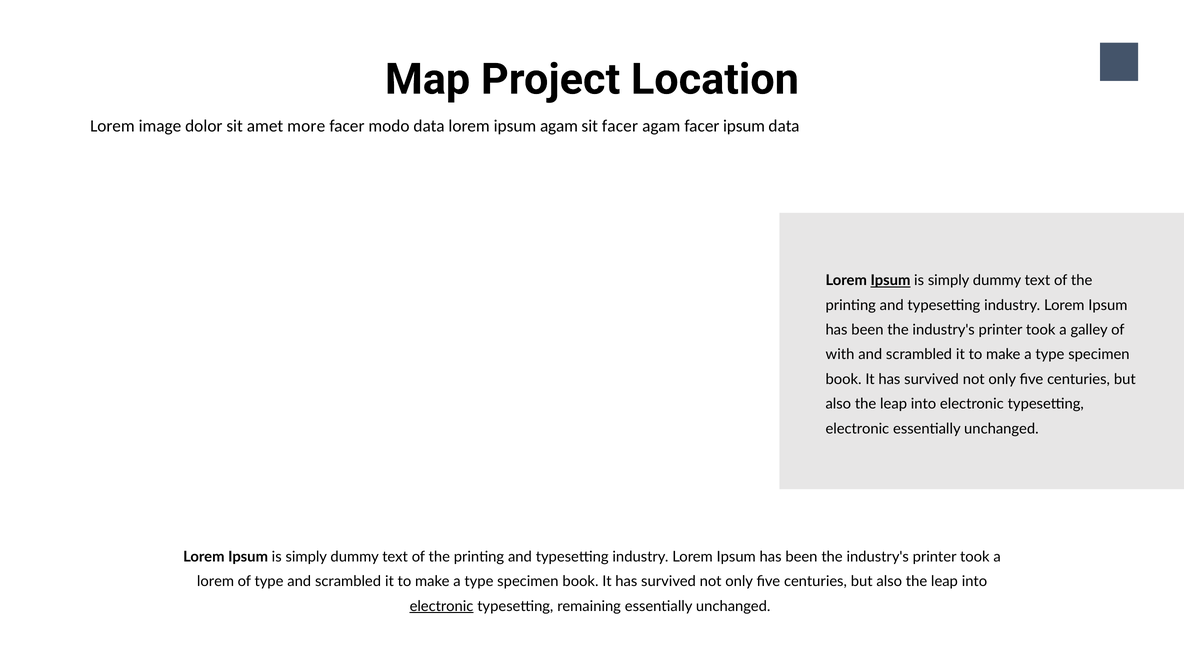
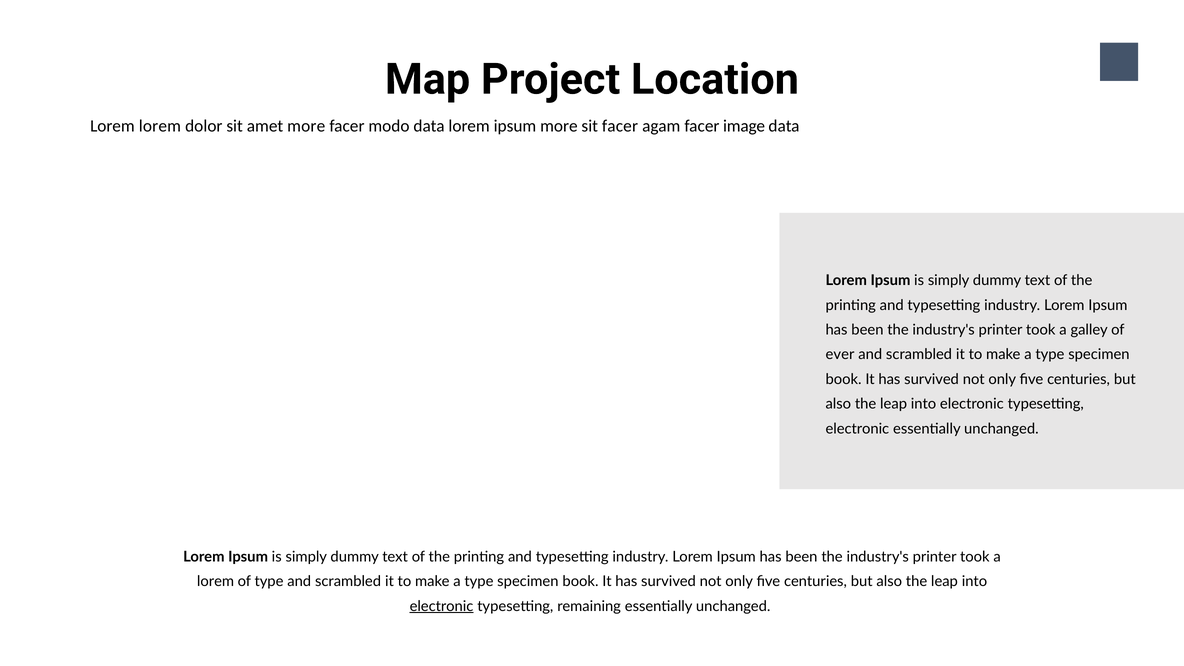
Lorem image: image -> lorem (160, 126)
ipsum agam: agam -> more (559, 126)
facer ipsum: ipsum -> image (744, 126)
Ipsum underline: present -> none (890, 281)
with: with -> ever (840, 355)
